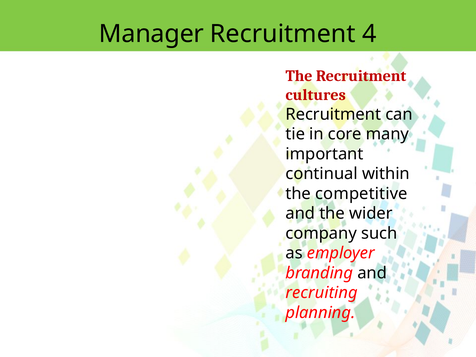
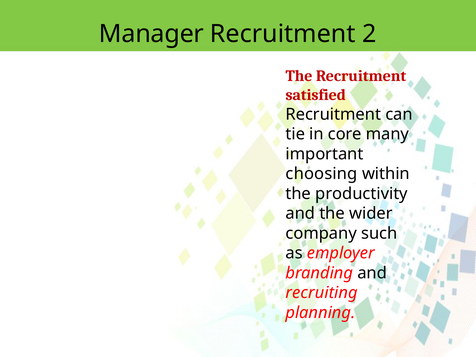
4: 4 -> 2 (369, 34)
cultures: cultures -> satisfied (316, 95)
continual: continual -> choosing (322, 174)
competitive: competitive -> productivity (361, 194)
